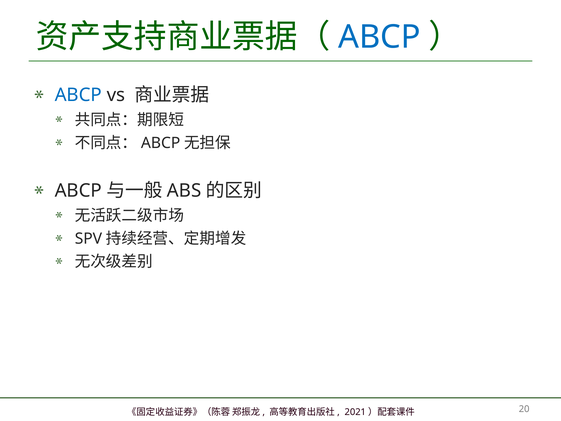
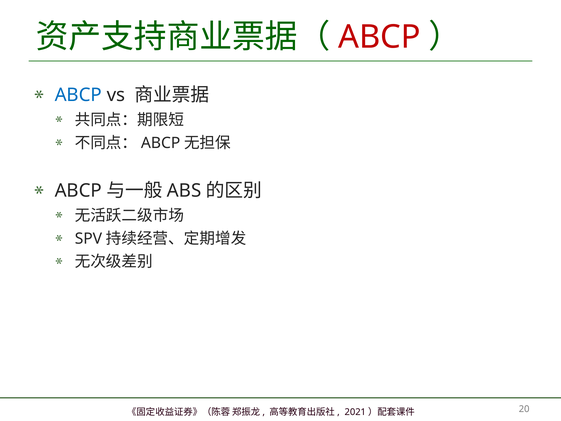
ABCP colour: blue -> red (379, 37)
